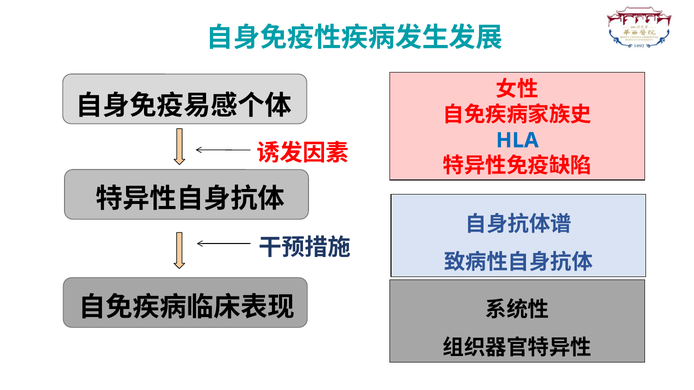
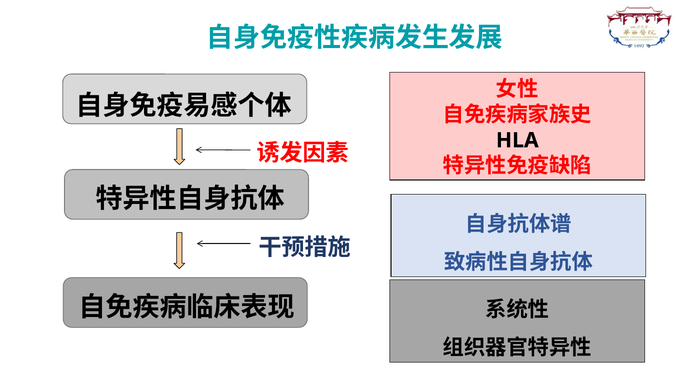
HLA colour: blue -> black (517, 140)
